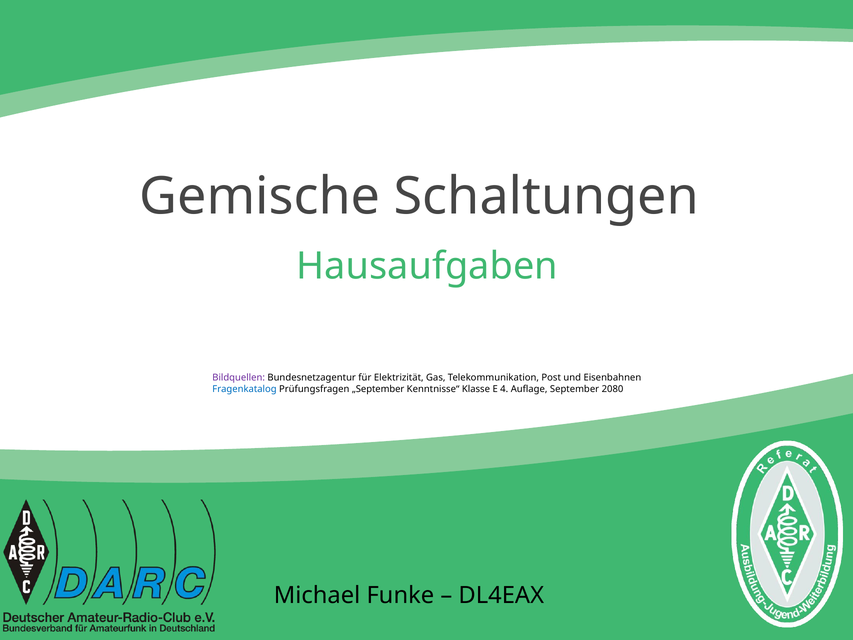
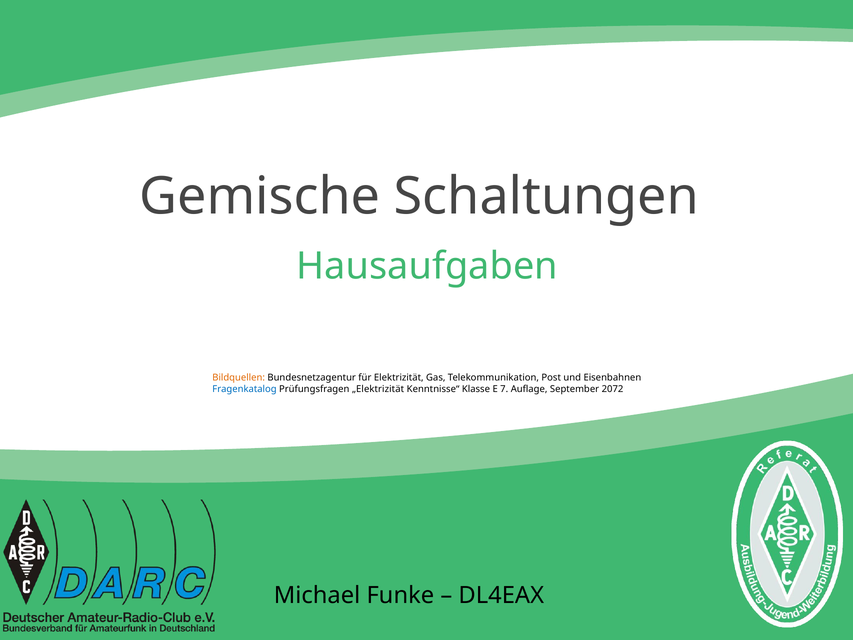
Bildquellen colour: purple -> orange (239, 377)
„September: „September -> „Elektrizität (378, 389)
4: 4 -> 7 (504, 389)
2080: 2080 -> 2072 (613, 389)
